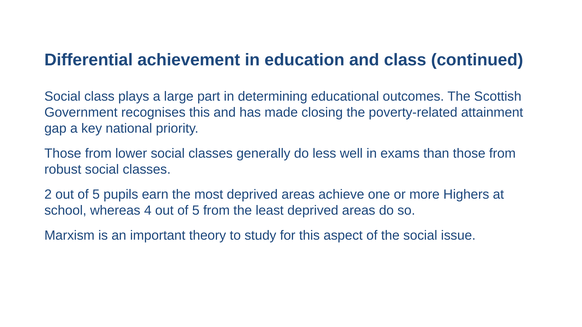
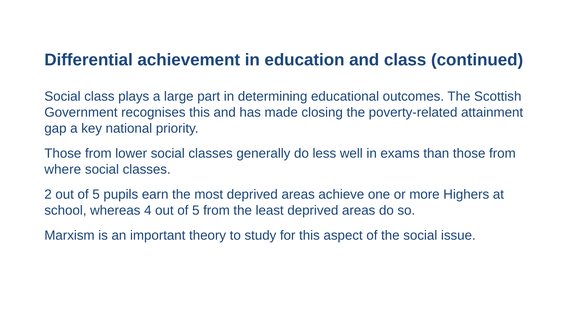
robust: robust -> where (63, 170)
